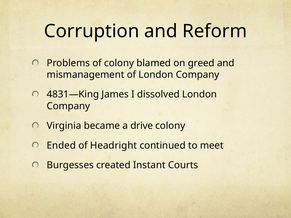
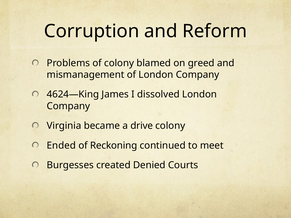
4831—King: 4831—King -> 4624—King (73, 95)
Headright: Headright -> Reckoning (114, 146)
Instant: Instant -> Denied (149, 165)
